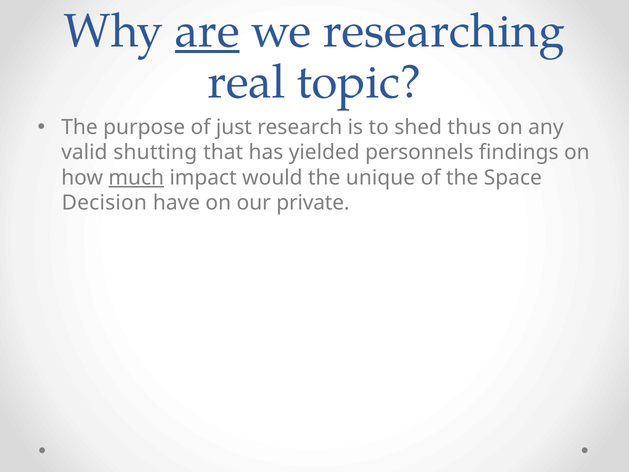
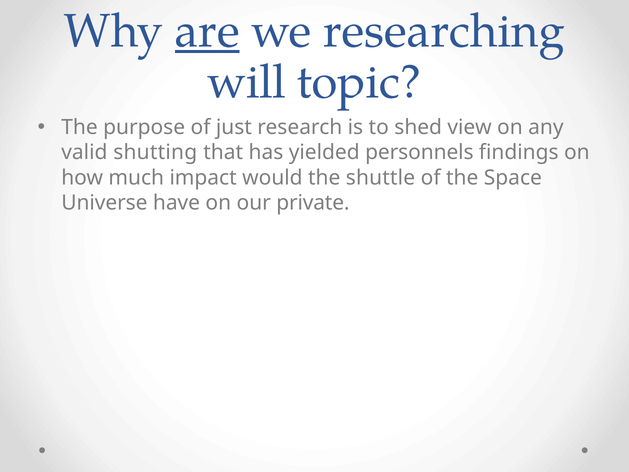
real: real -> will (247, 82)
thus: thus -> view (470, 127)
much underline: present -> none (136, 178)
unique: unique -> shuttle (380, 178)
Decision: Decision -> Universe (104, 203)
